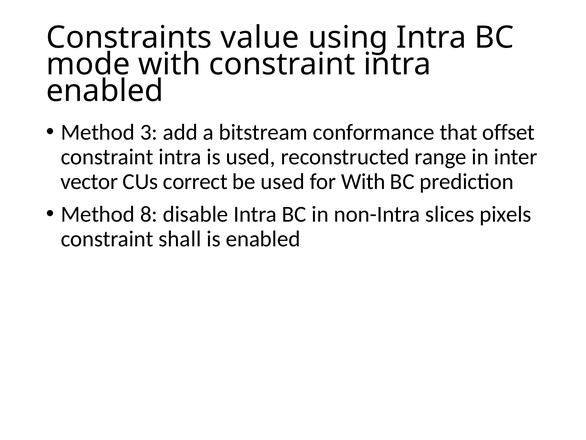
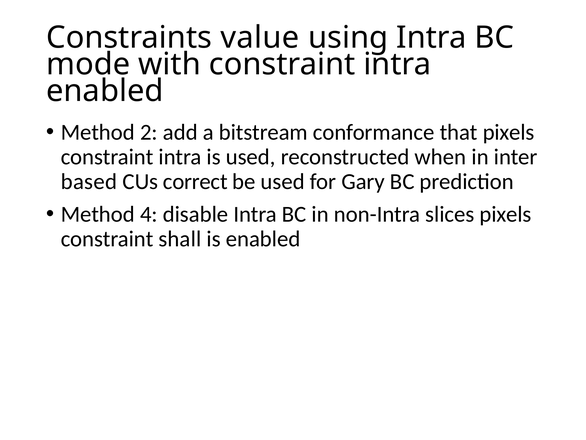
3: 3 -> 2 (149, 132)
that offset: offset -> pixels (509, 132)
range: range -> when (440, 157)
vector: vector -> based (89, 181)
for With: With -> Gary (363, 181)
8: 8 -> 4 (149, 214)
